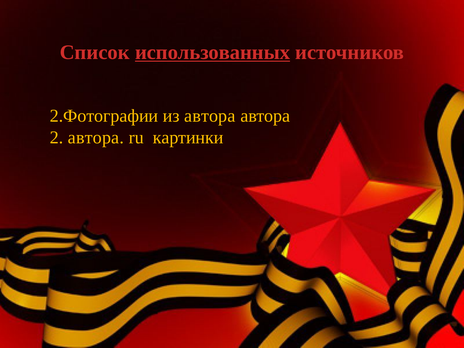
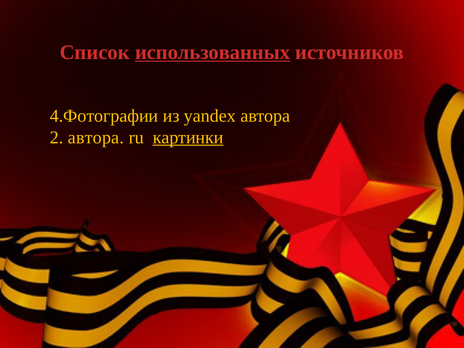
2.Фотографии: 2.Фотографии -> 4.Фотографии (104, 116)
из автора: автора -> yandex (210, 116)
картинки underline: none -> present (188, 138)
